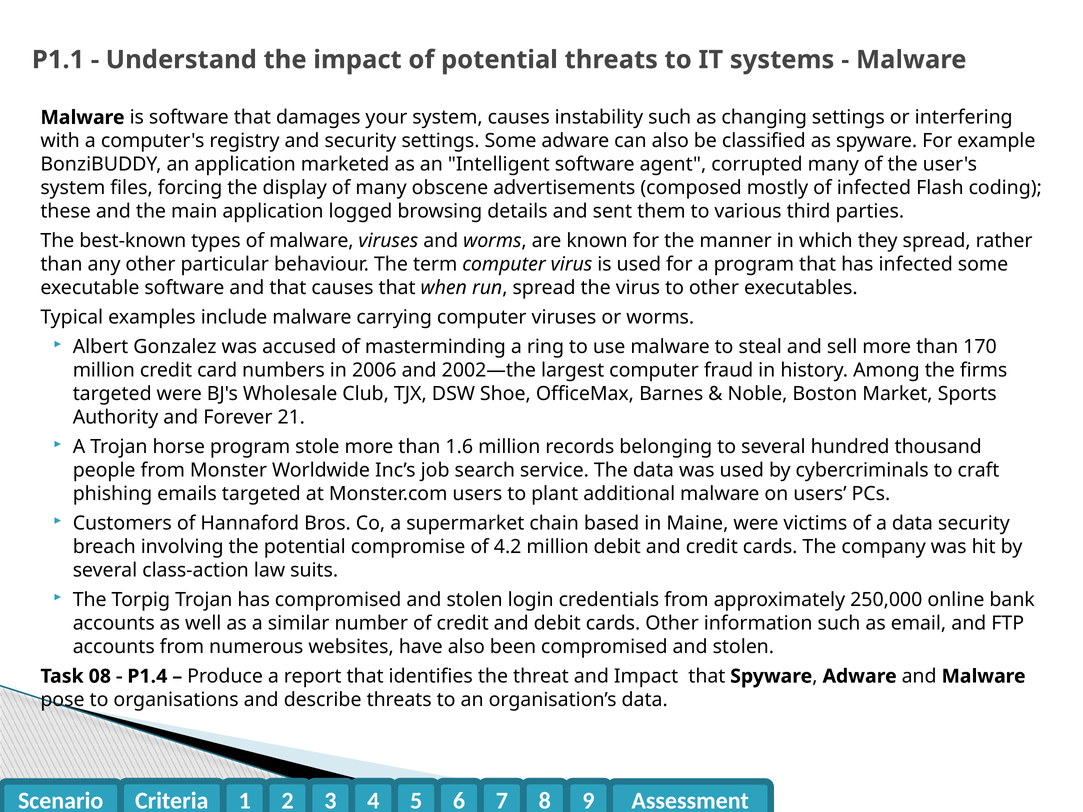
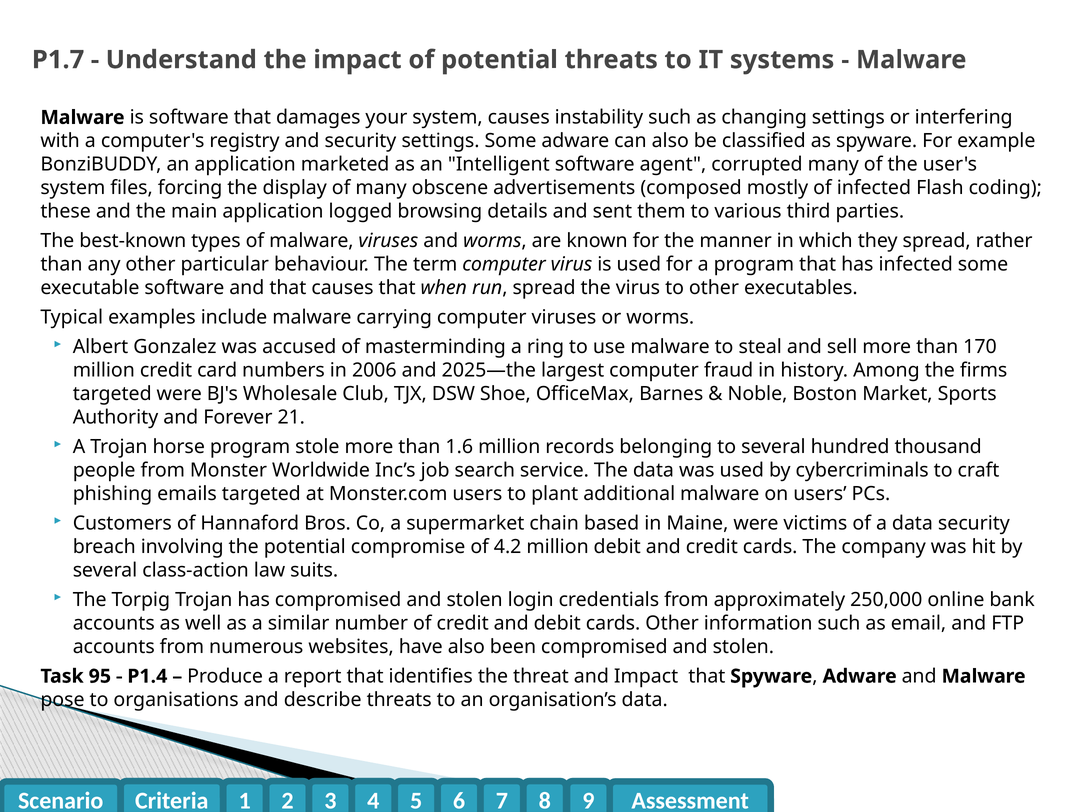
P1.1: P1.1 -> P1.7 (58, 60)
2002—the: 2002—the -> 2025—the (489, 371)
08: 08 -> 95 (100, 676)
